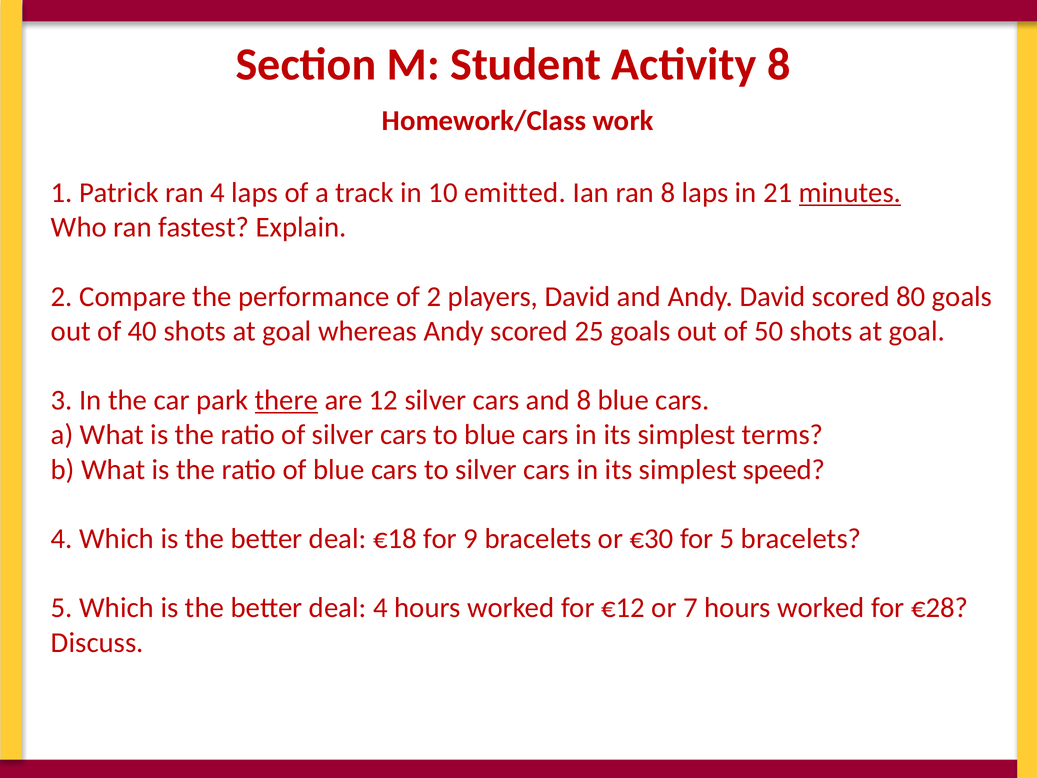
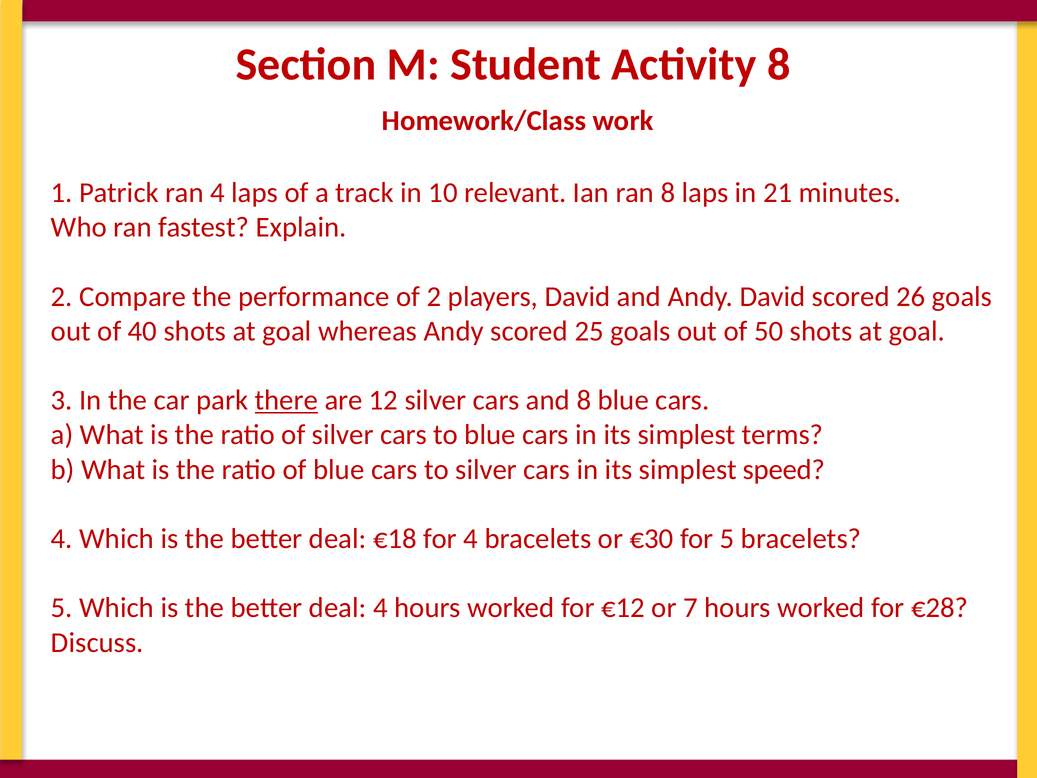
emitted: emitted -> relevant (515, 193)
minutes underline: present -> none (850, 193)
80: 80 -> 26 (911, 296)
for 9: 9 -> 4 (471, 539)
